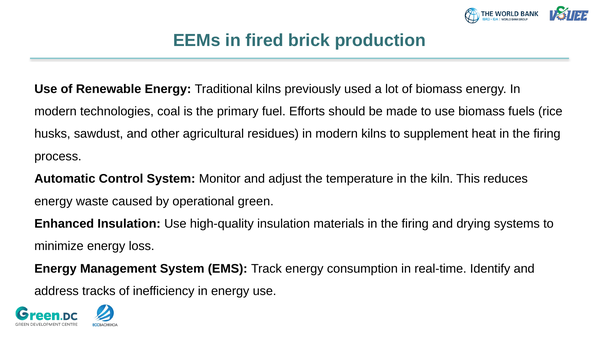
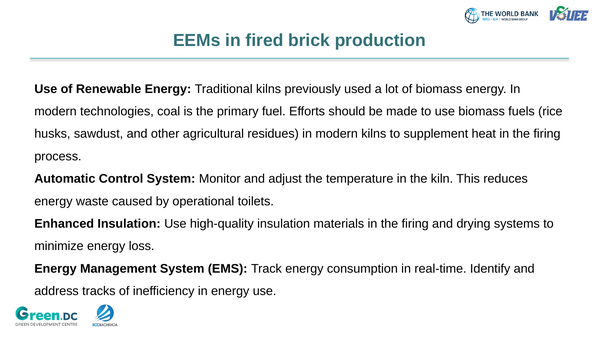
green: green -> toilets (256, 201)
